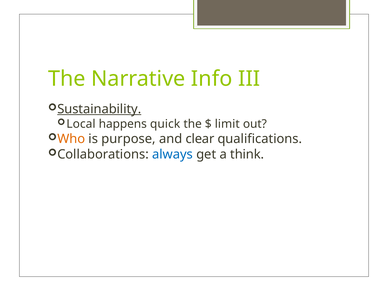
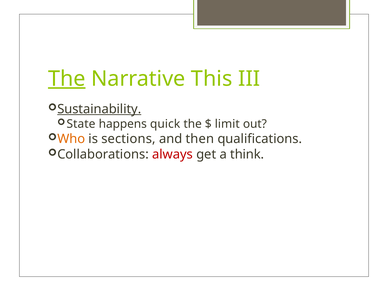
The underline: none -> present (67, 79)
Info: Info -> This (212, 79)
Local: Local -> State (81, 124)
purpose: purpose -> sections (128, 139)
clear: clear -> then (200, 139)
always colour: blue -> red (173, 154)
